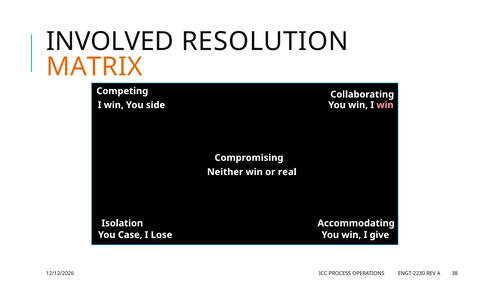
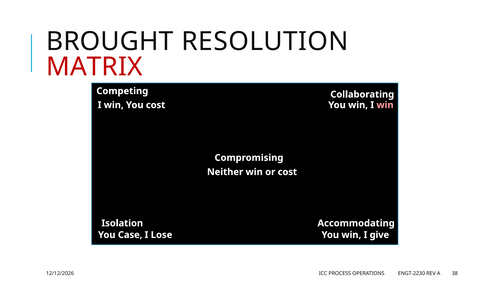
INVOLVED: INVOLVED -> BROUGHT (110, 41)
MATRIX colour: orange -> red (94, 67)
You side: side -> cost (156, 105)
or real: real -> cost (287, 172)
